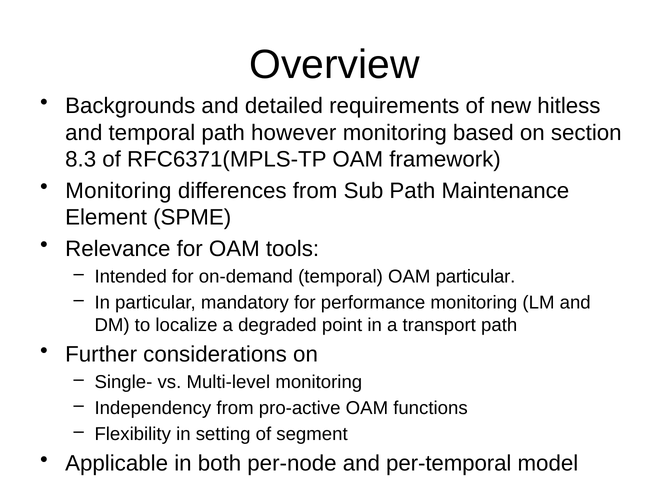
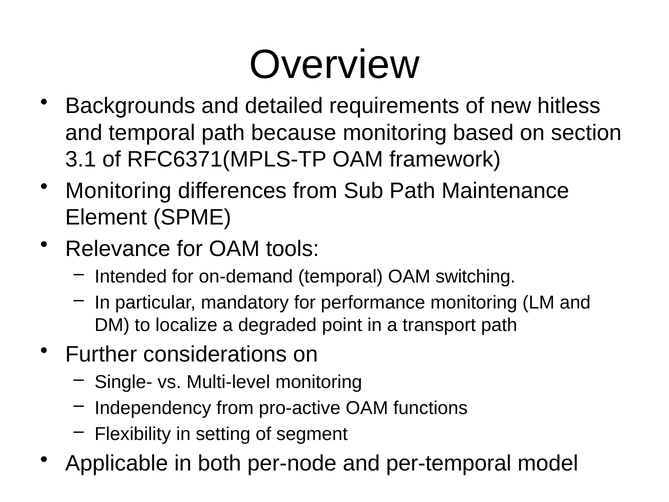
however: however -> because (294, 133)
8.3: 8.3 -> 3.1 (81, 159)
OAM particular: particular -> switching (476, 277)
